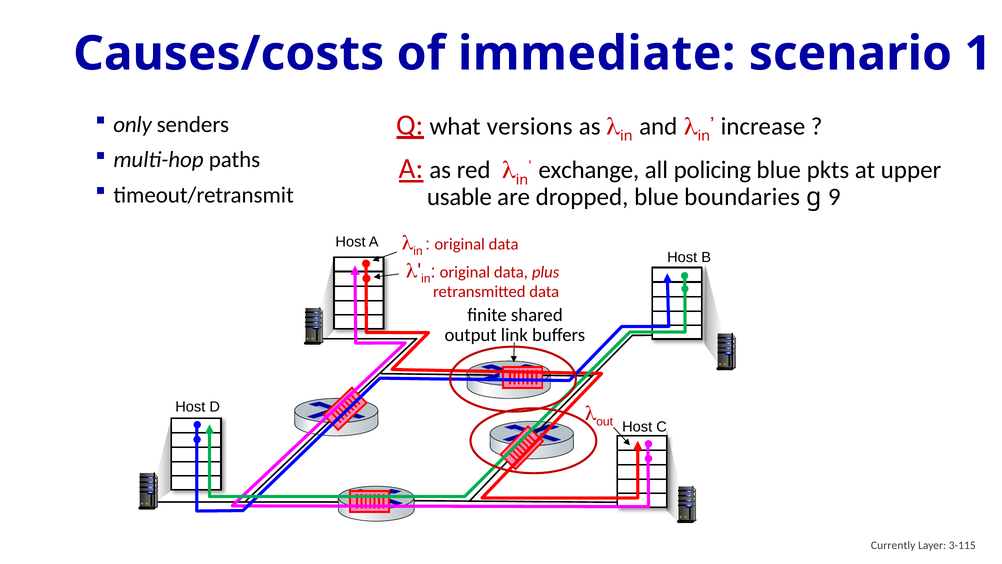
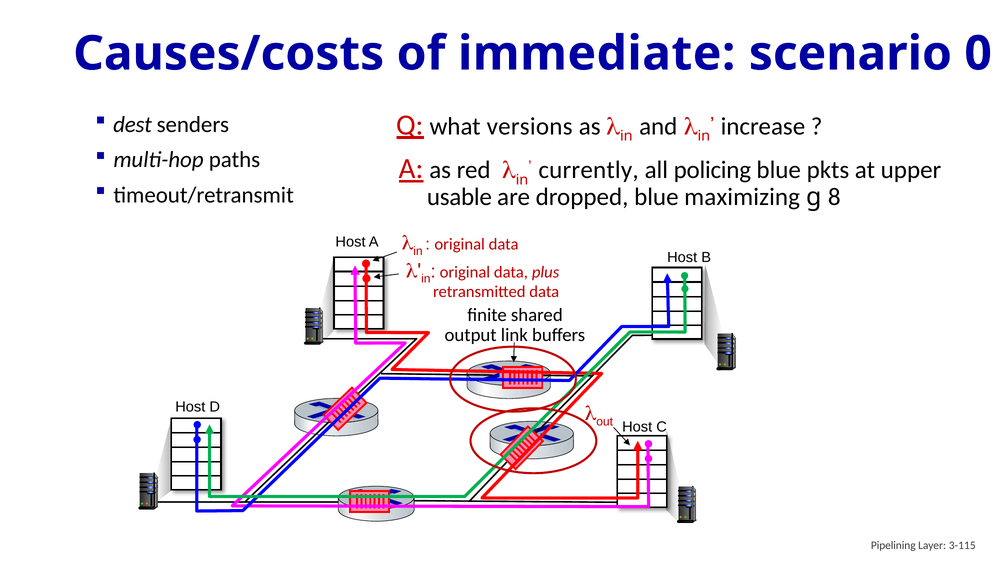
1: 1 -> 0 (978, 54)
only: only -> dest (133, 125)
exchange: exchange -> currently (589, 170)
boundaries: boundaries -> maximizing (742, 197)
9: 9 -> 8 (834, 197)
Currently: Currently -> Pipelining (893, 545)
